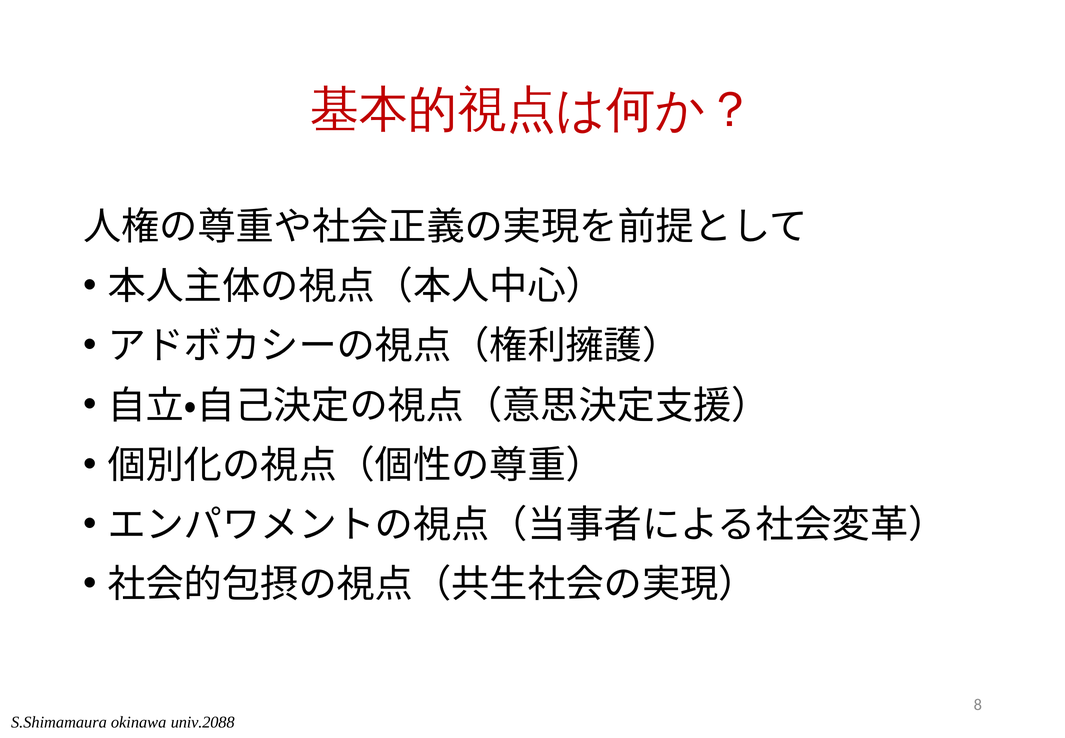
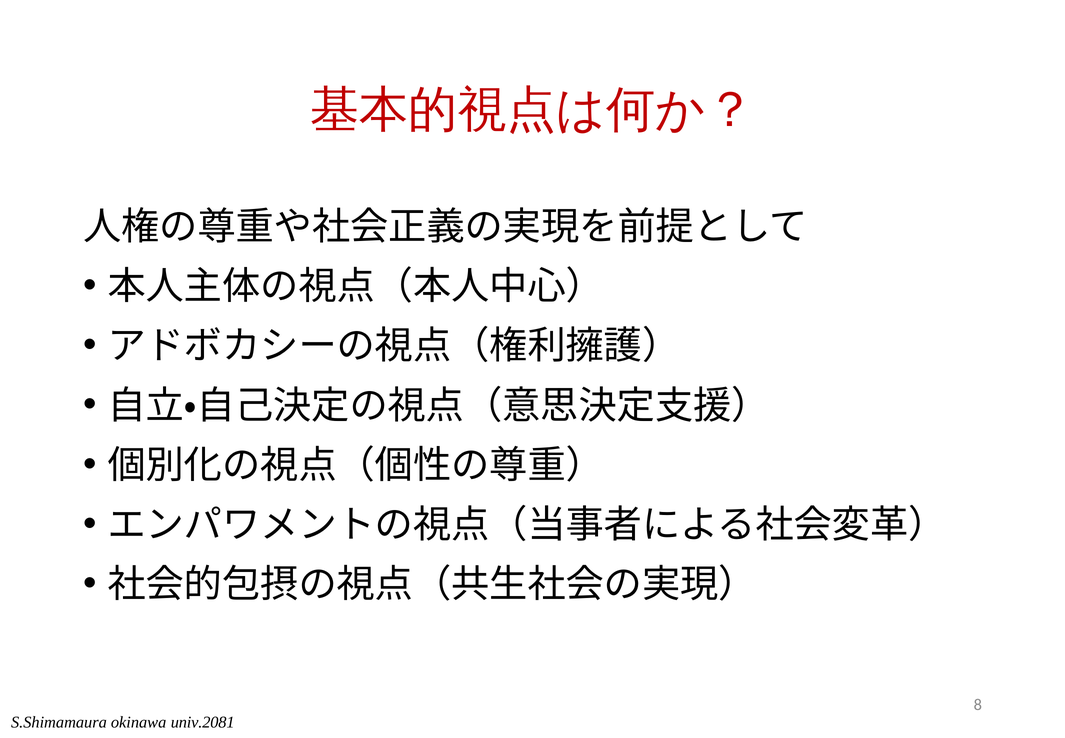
univ.2088: univ.2088 -> univ.2081 (203, 722)
